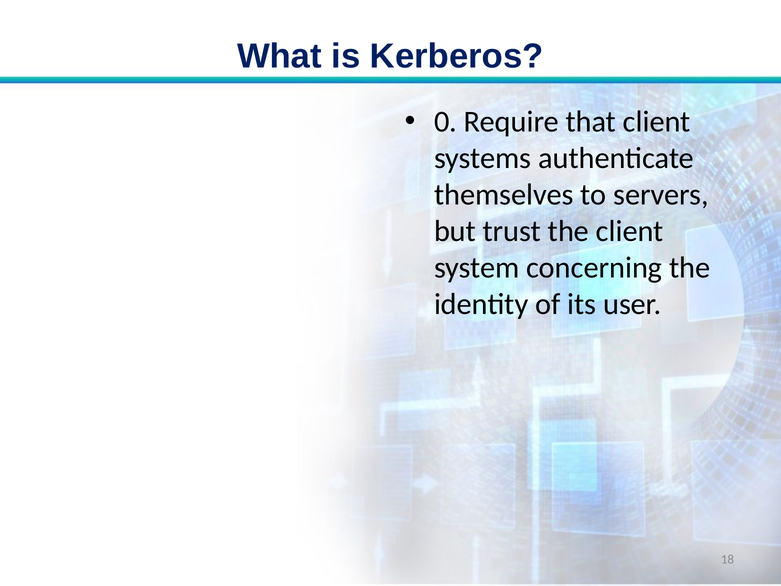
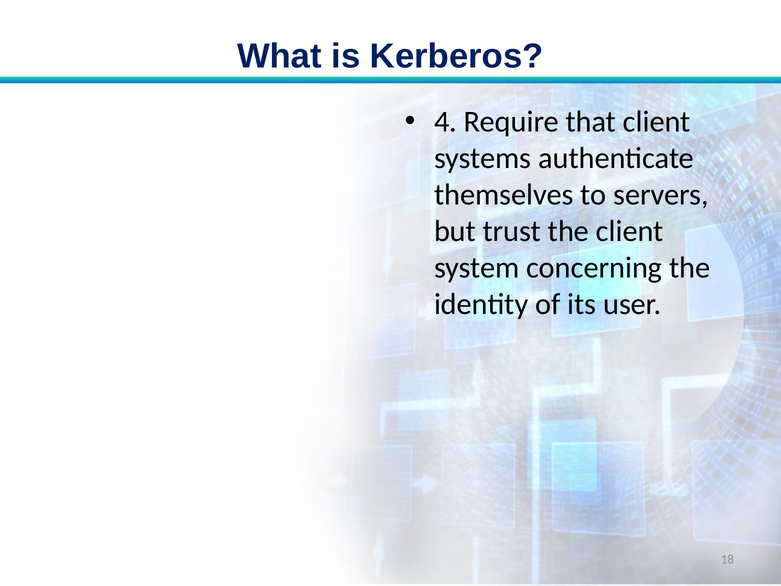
0: 0 -> 4 (446, 122)
